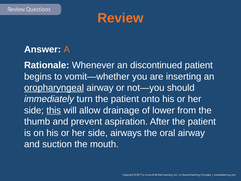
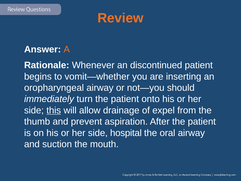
oropharyngeal underline: present -> none (54, 88)
lower: lower -> expel (164, 110)
airways: airways -> hospital (126, 133)
